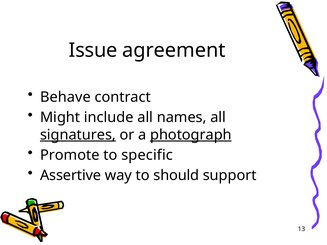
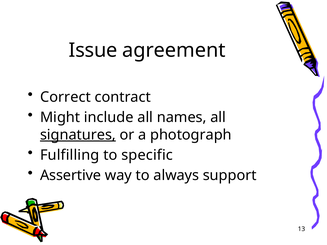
Behave: Behave -> Correct (65, 97)
photograph underline: present -> none (191, 135)
Promote: Promote -> Fulfilling (70, 155)
should: should -> always (176, 176)
